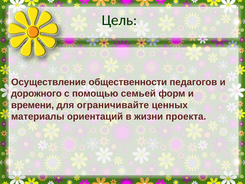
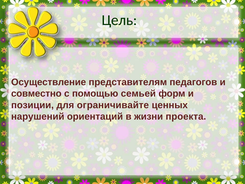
общественности: общественности -> представителям (128, 82)
дорожного: дорожного -> совместно (36, 94)
времени: времени -> позиции (32, 105)
материалы: материалы -> нарушений (38, 116)
